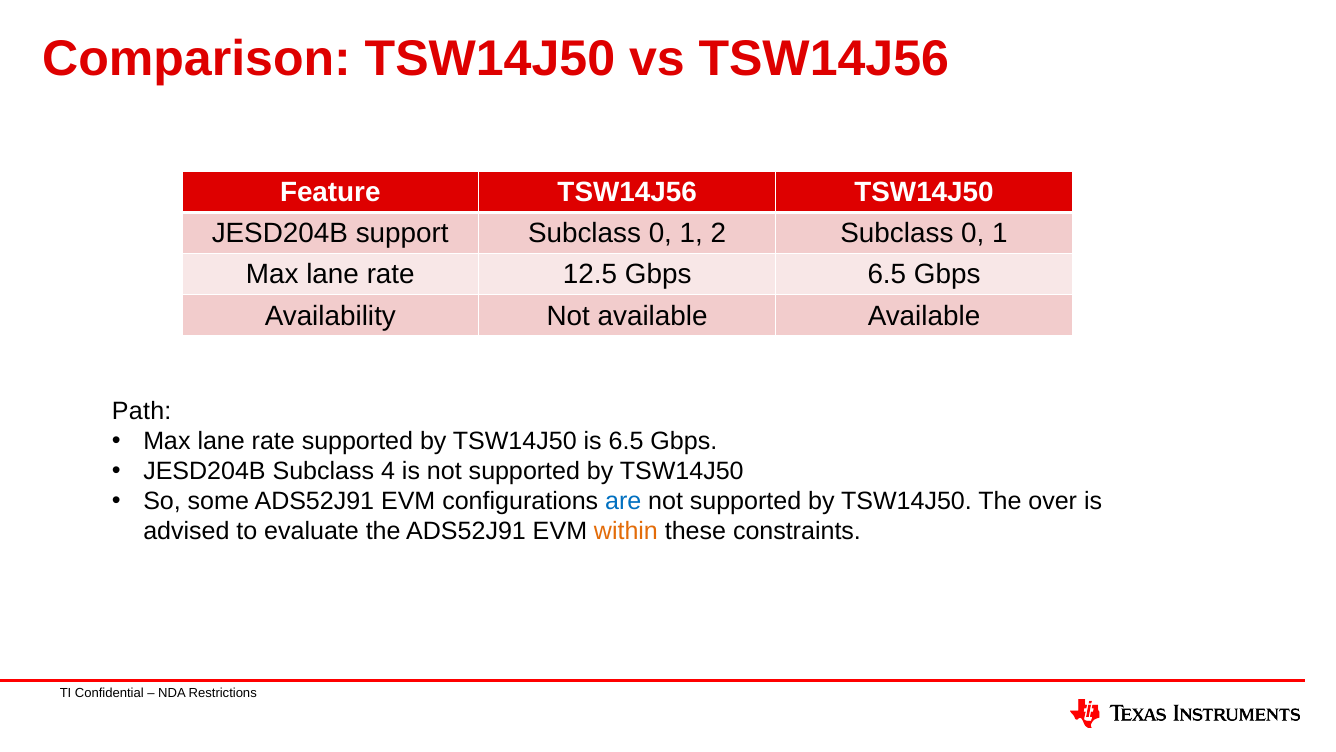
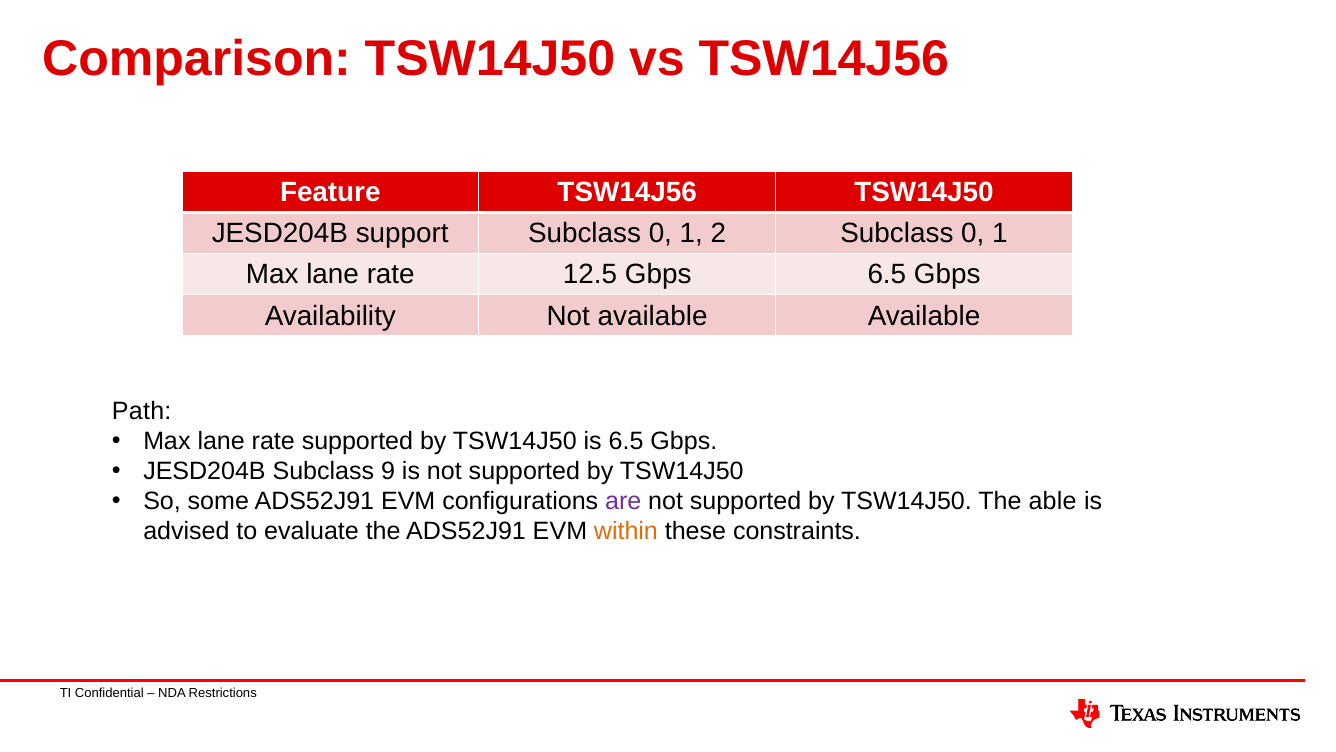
4: 4 -> 9 (388, 471)
are colour: blue -> purple (623, 501)
over: over -> able (1053, 501)
